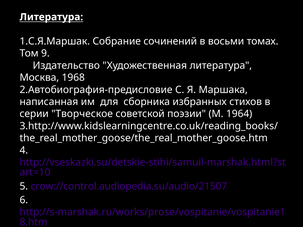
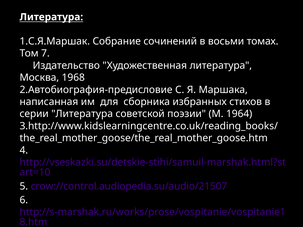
Том 9: 9 -> 7 (45, 53)
серии Творческое: Творческое -> Литература (82, 114)
